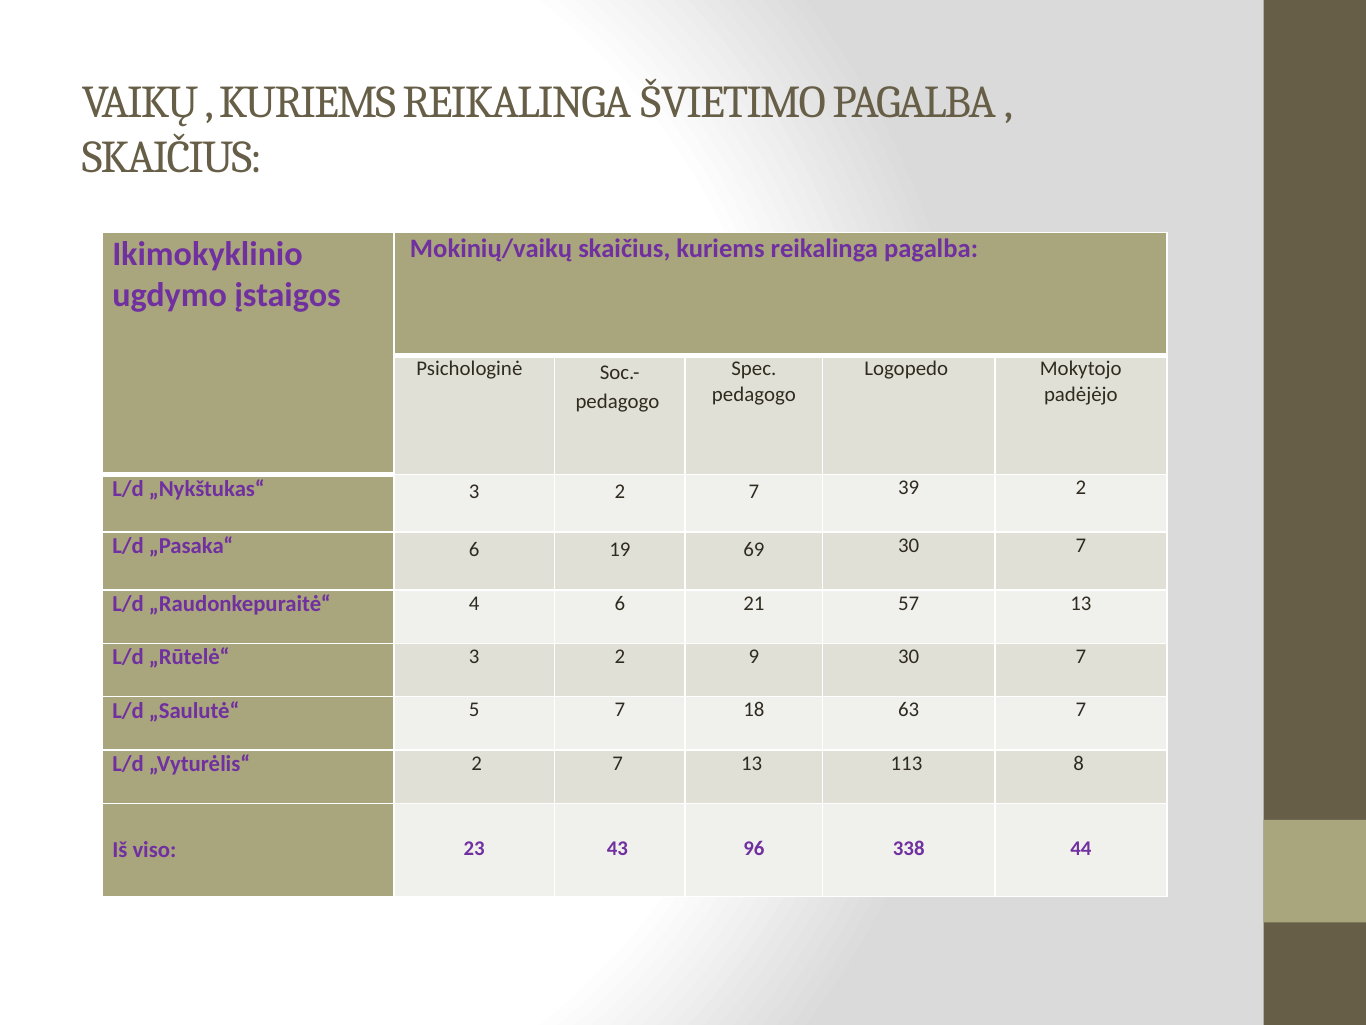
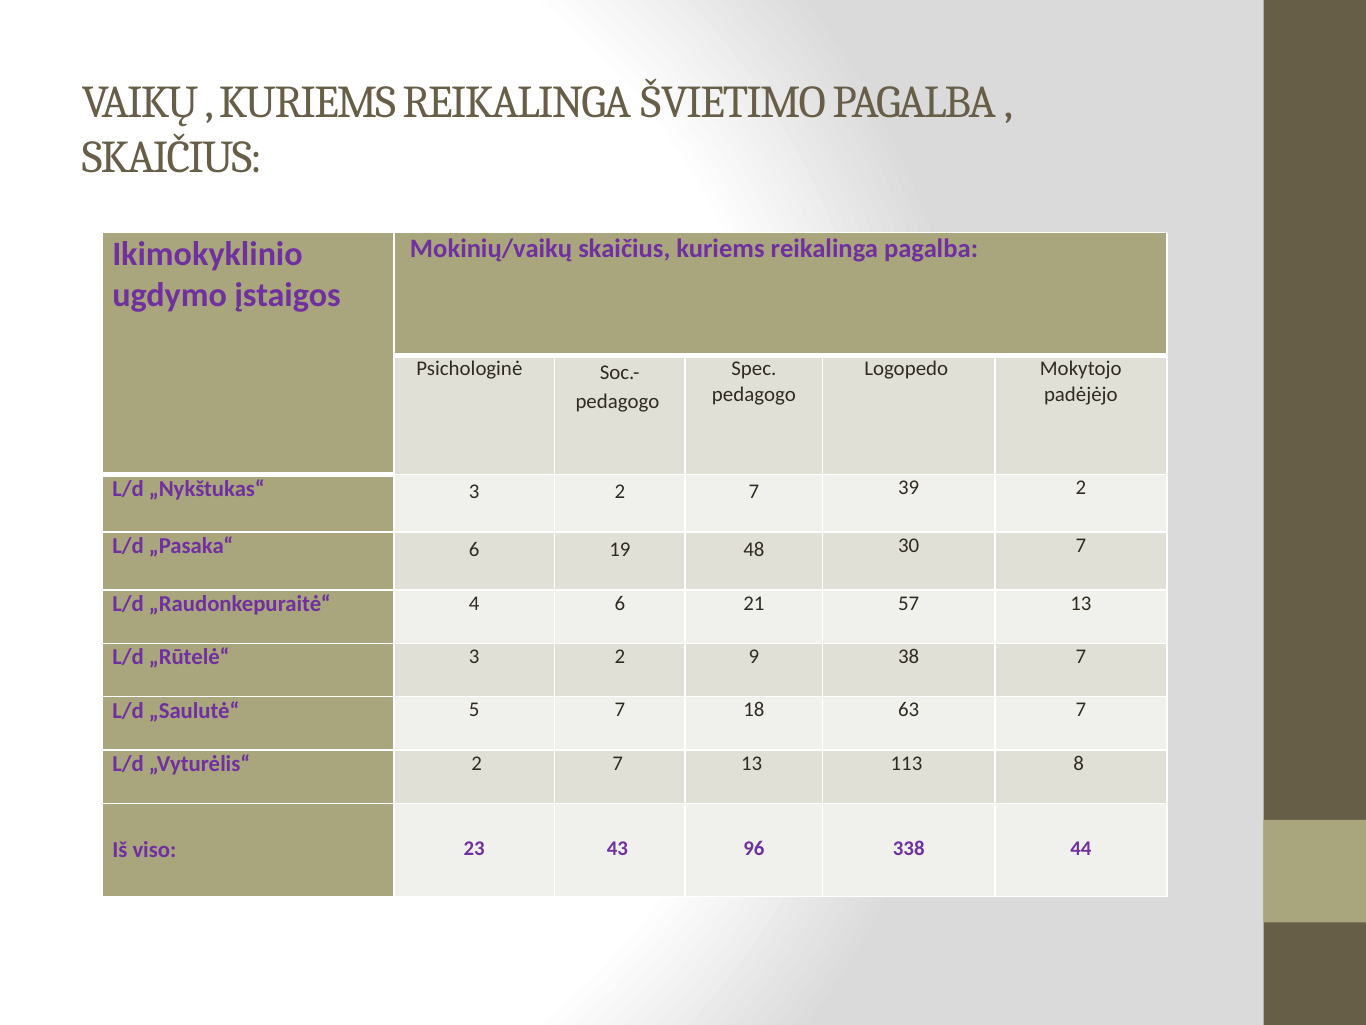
69: 69 -> 48 (754, 549)
9 30: 30 -> 38 (909, 656)
